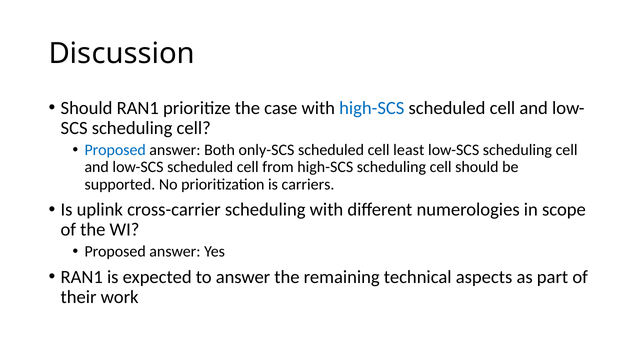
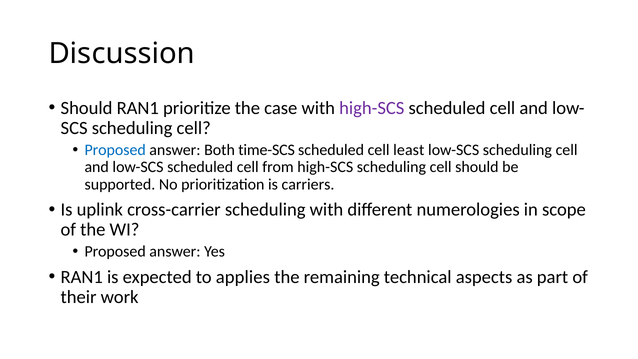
high-SCS colour: blue -> purple (372, 108)
only-SCS: only-SCS -> time-SCS (267, 150)
to answer: answer -> applies (243, 277)
